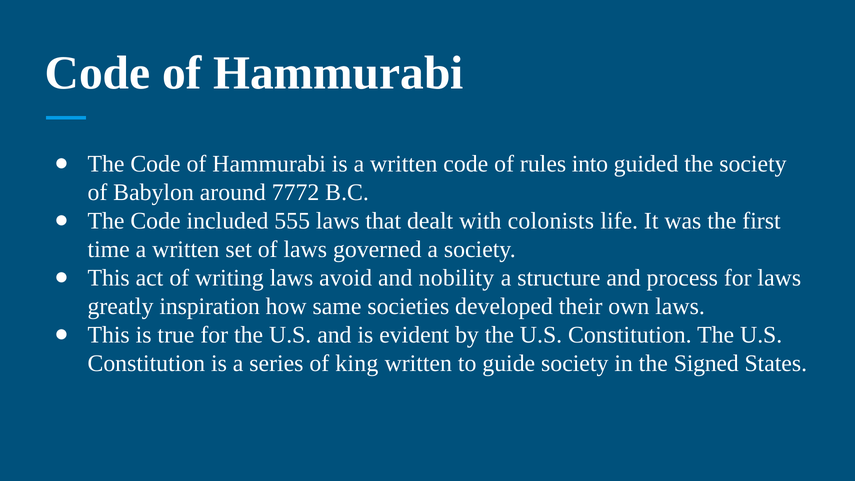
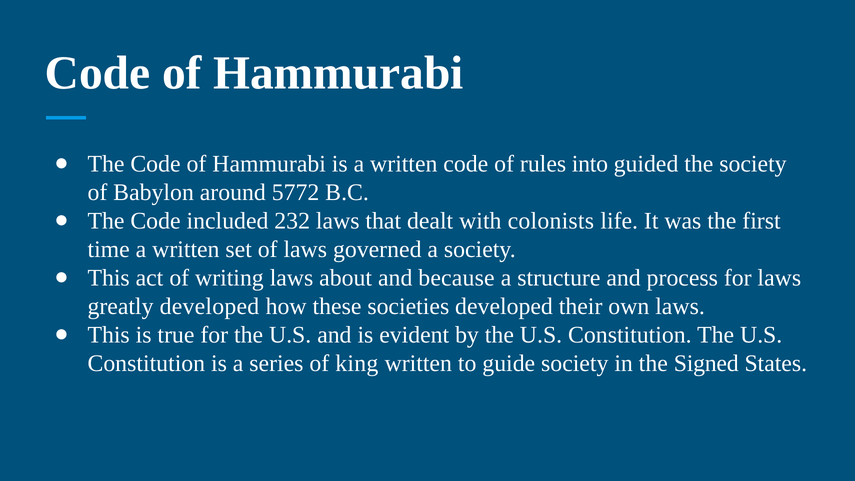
7772: 7772 -> 5772 (296, 192)
555: 555 -> 232 (292, 221)
avoid: avoid -> about (346, 278)
nobility: nobility -> because (456, 278)
greatly inspiration: inspiration -> developed (209, 306)
same: same -> these (337, 306)
